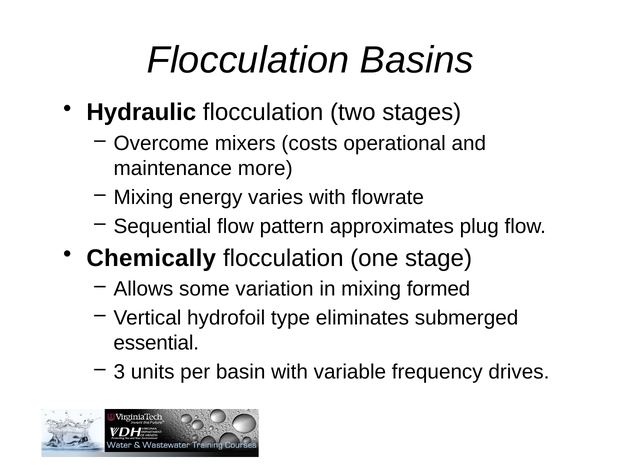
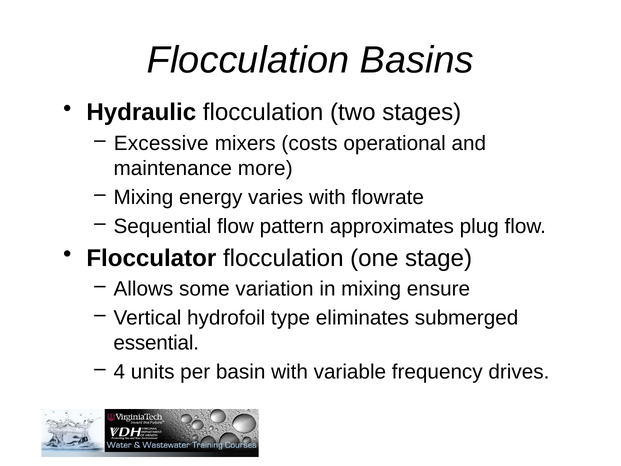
Overcome: Overcome -> Excessive (161, 143)
Chemically: Chemically -> Flocculator (151, 258)
formed: formed -> ensure (438, 289)
3: 3 -> 4 (119, 372)
